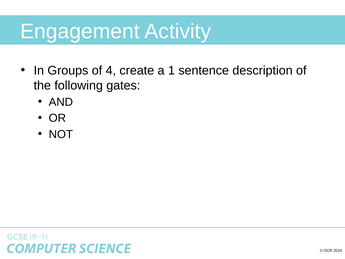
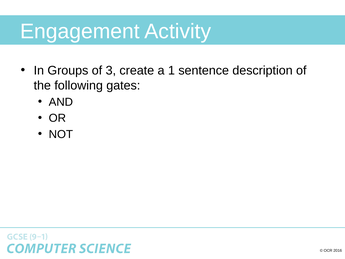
4: 4 -> 3 (111, 70)
